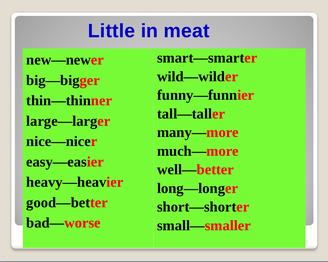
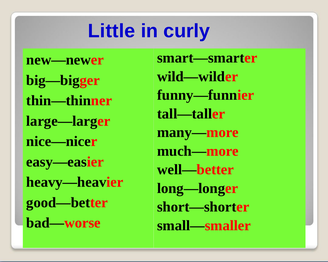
meat: meat -> curly (187, 31)
